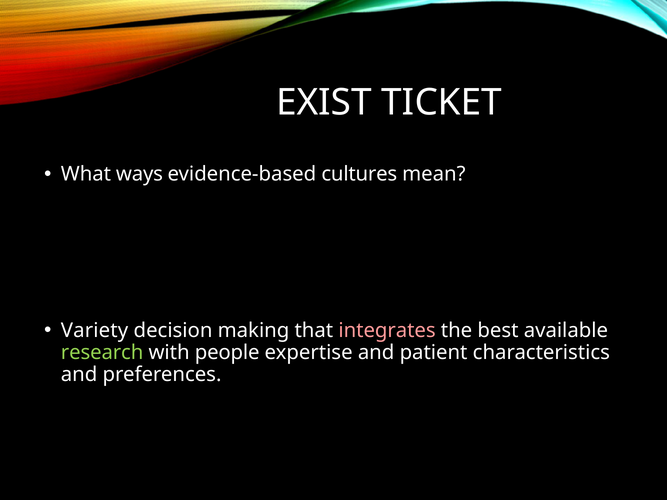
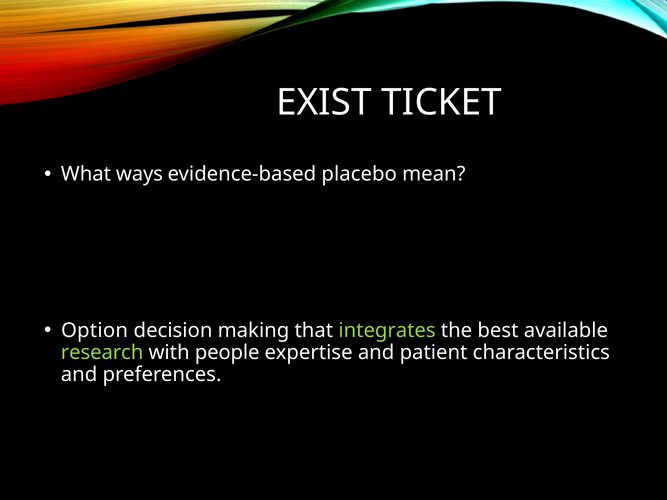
cultures: cultures -> placebo (359, 174)
Variety: Variety -> Option (95, 331)
integrates colour: pink -> light green (387, 331)
